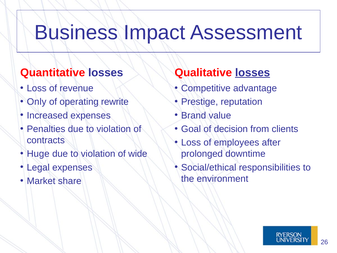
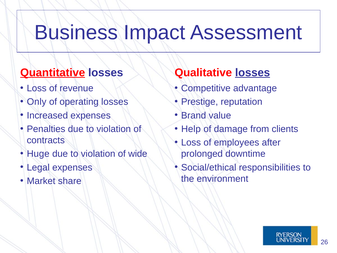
Quantitative underline: none -> present (53, 73)
operating rewrite: rewrite -> losses (115, 102)
Goal: Goal -> Help (191, 129)
decision: decision -> damage (231, 129)
